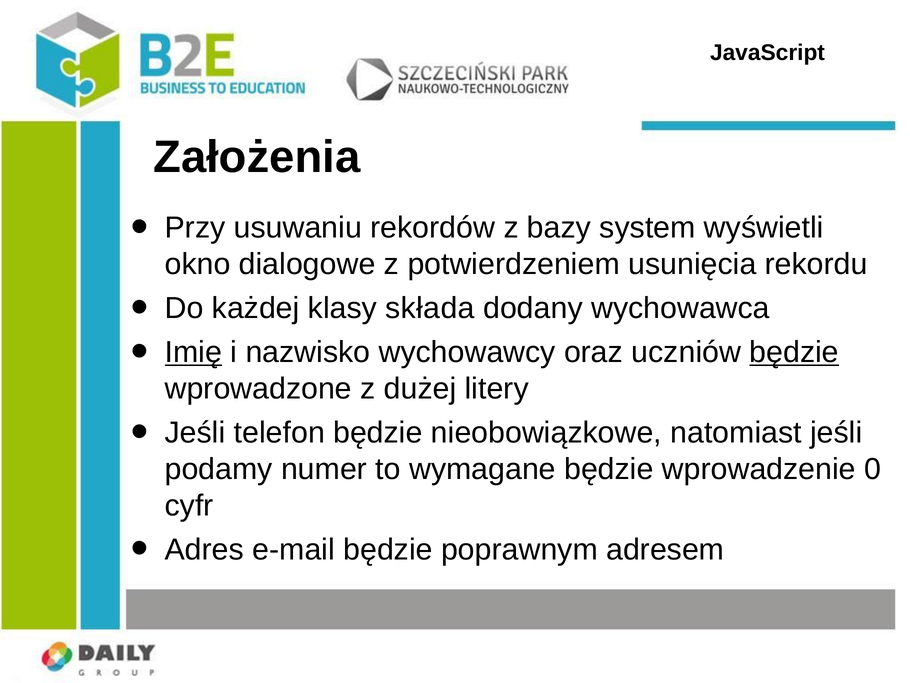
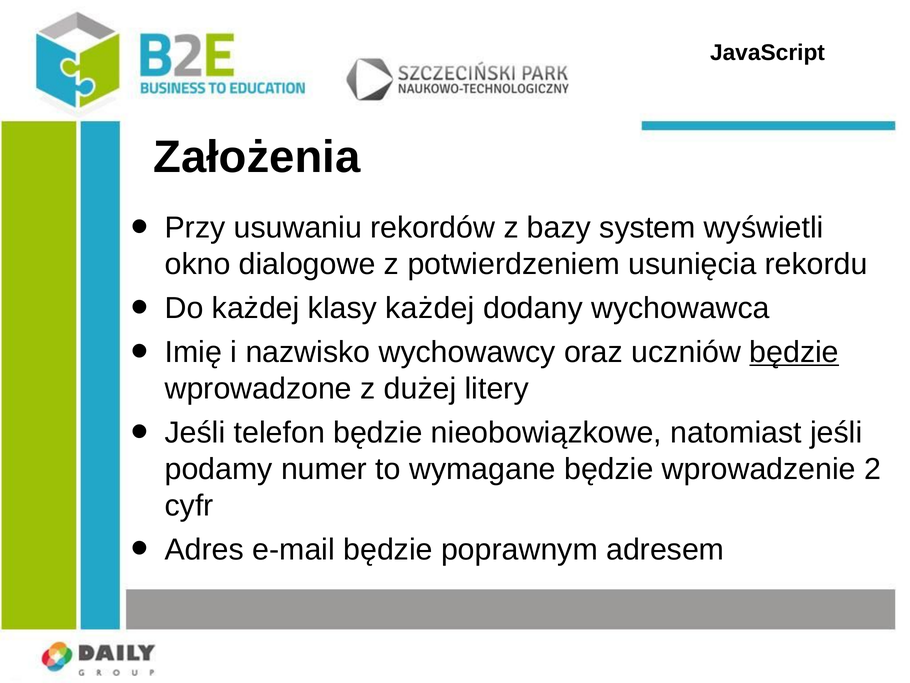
klasy składa: składa -> każdej (430, 308)
Imię underline: present -> none (193, 352)
0: 0 -> 2 (873, 469)
